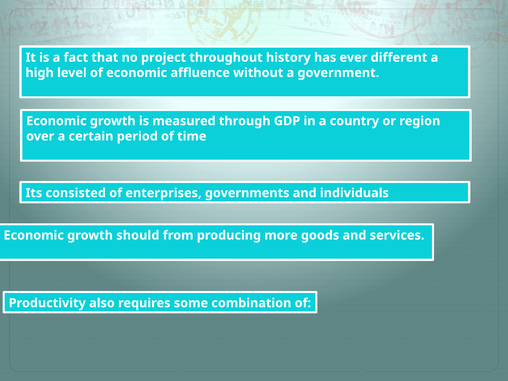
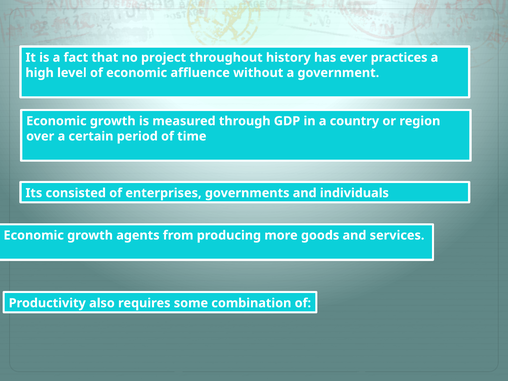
different: different -> practices (399, 58)
should: should -> agents (138, 235)
